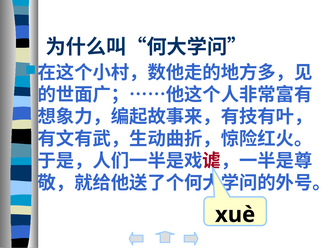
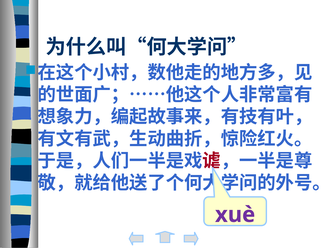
xuè colour: black -> purple (235, 214)
